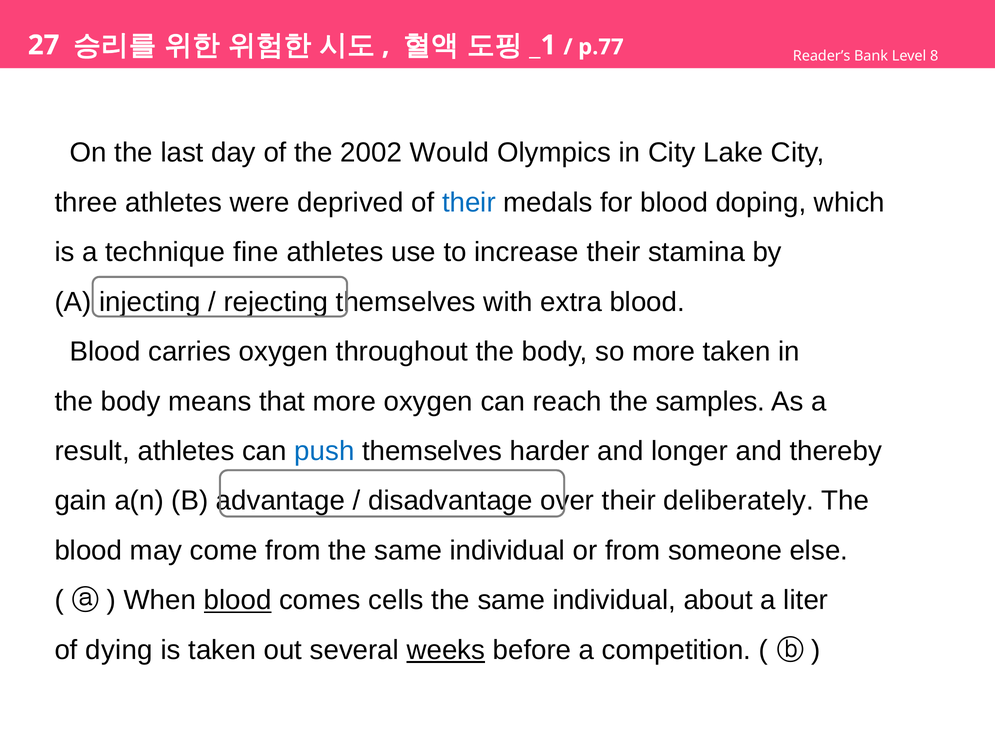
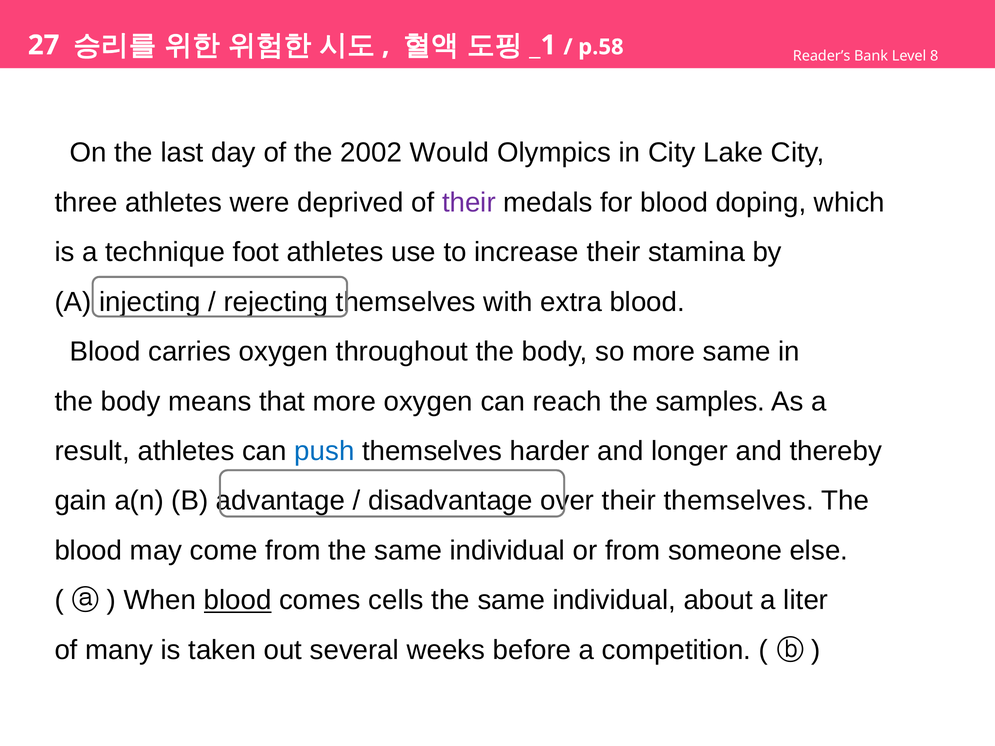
p.77: p.77 -> p.58 (601, 47)
their colour: blue -> purple (469, 203)
fine: fine -> foot (256, 252)
more taken: taken -> same (737, 352)
their deliberately: deliberately -> themselves (739, 501)
dying: dying -> many (119, 650)
weeks underline: present -> none (446, 650)
